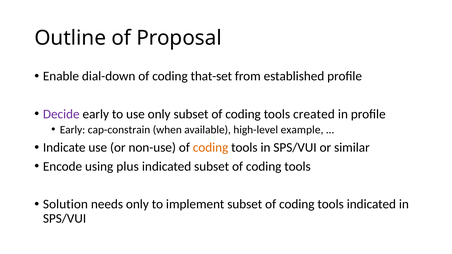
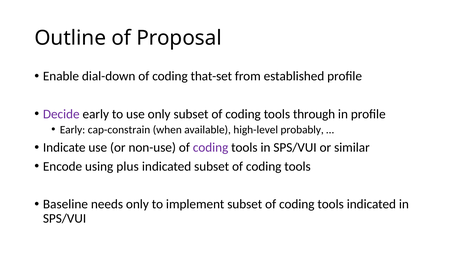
created: created -> through (314, 114)
example: example -> probably (302, 130)
coding colour: orange -> purple (211, 148)
Solution: Solution -> Baseline (65, 204)
